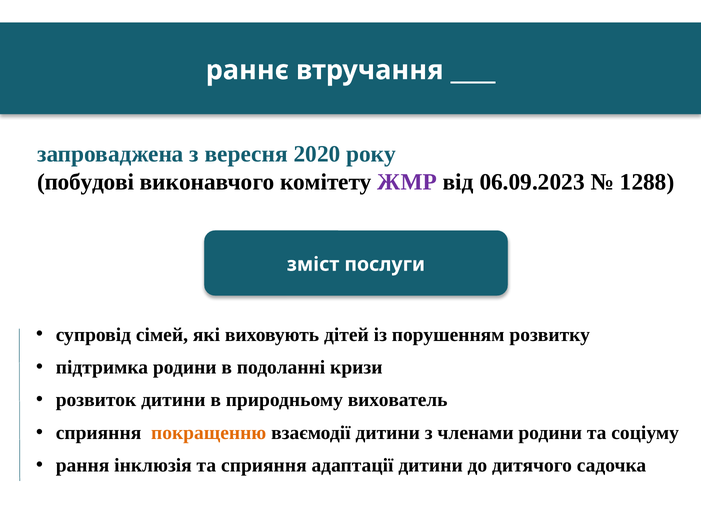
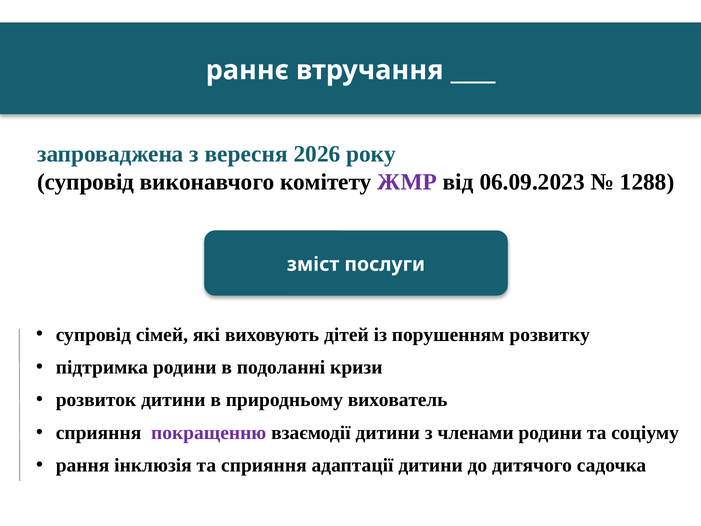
2020: 2020 -> 2026 (317, 154)
побудові: побудові -> супровід (86, 182)
покращенню colour: orange -> purple (209, 433)
